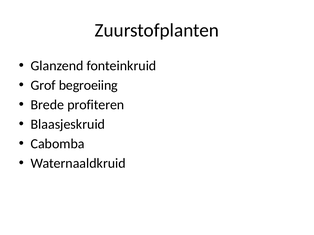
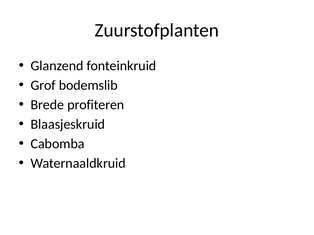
begroeiing: begroeiing -> bodemslib (88, 85)
